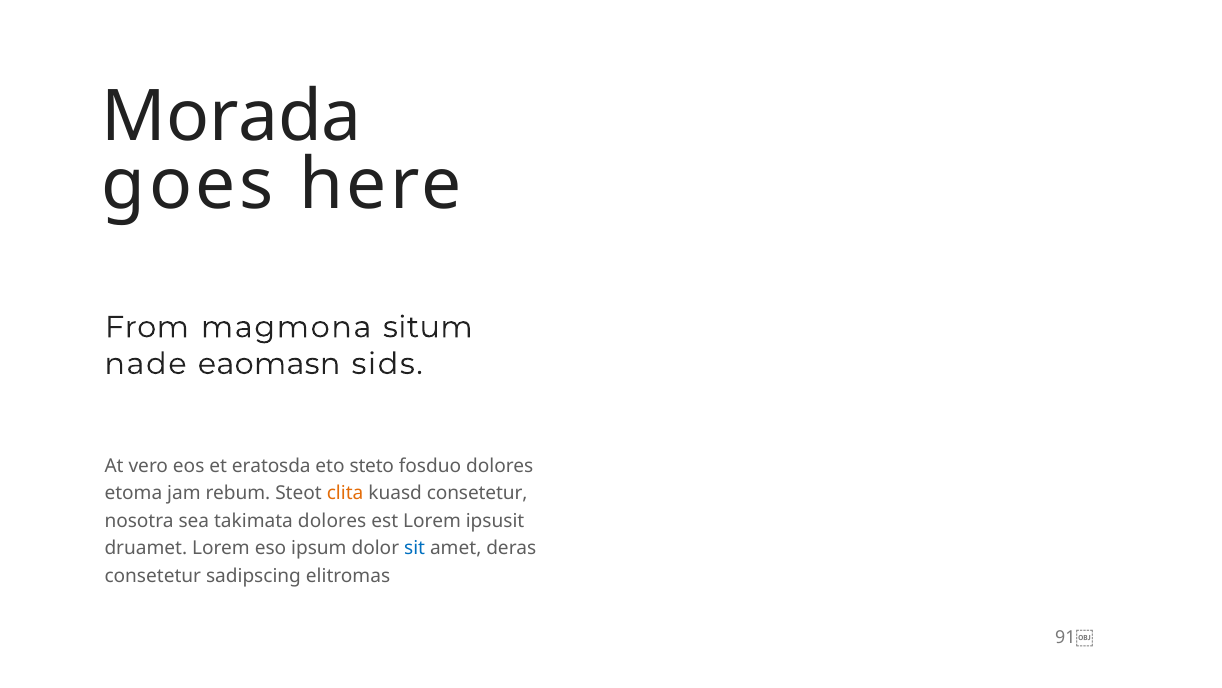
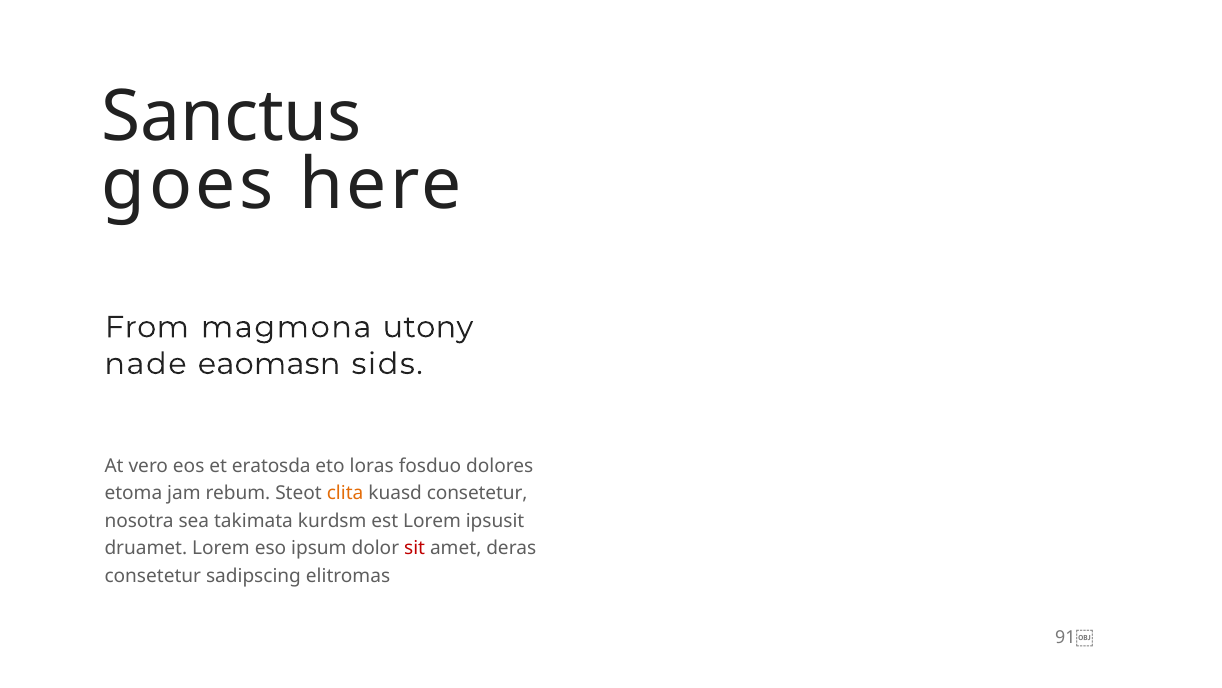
Morada: Morada -> Sanctus (232, 117)
situm: situm -> utony (428, 327)
steto: steto -> loras (372, 466)
takimata dolores: dolores -> kurdsm (332, 521)
sit colour: blue -> red (415, 548)
